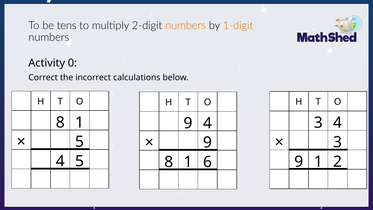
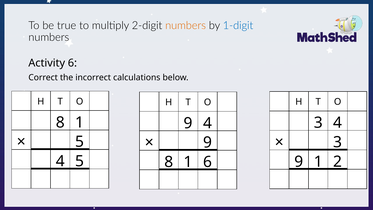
tens: tens -> true (67, 25)
1-digit colour: orange -> blue (238, 25)
Activity 0: 0 -> 6 (72, 63)
